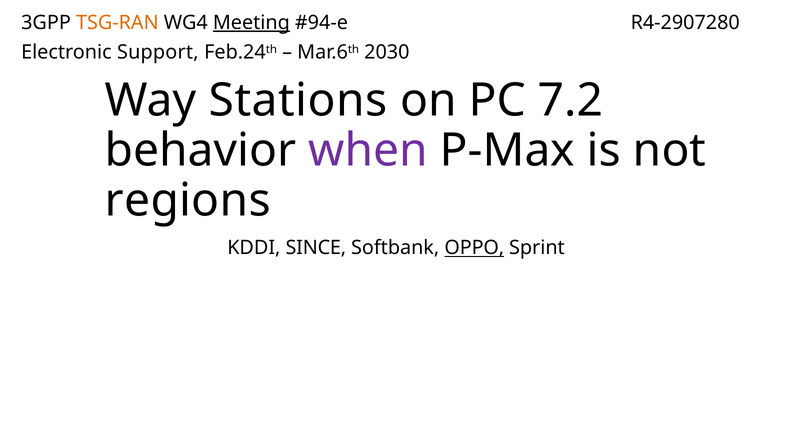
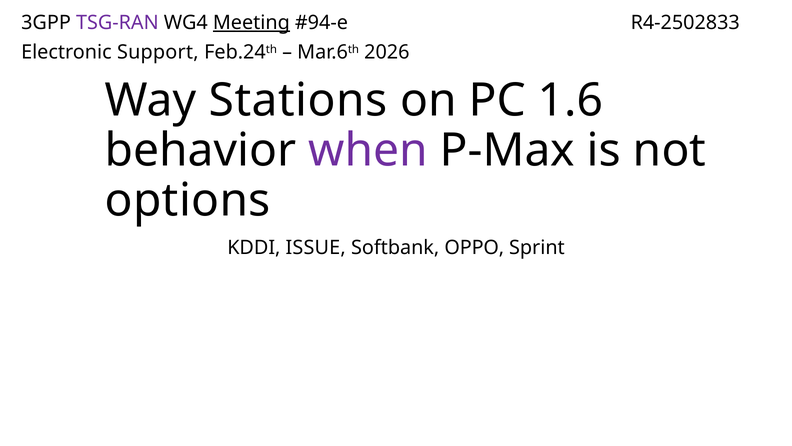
TSG-RAN colour: orange -> purple (117, 23)
R4-2907280: R4-2907280 -> R4-2502833 (685, 23)
2030: 2030 -> 2026 (387, 52)
7.2: 7.2 -> 1.6 (571, 101)
regions: regions -> options (188, 200)
SINCE: SINCE -> ISSUE (316, 248)
OPPO underline: present -> none (474, 248)
